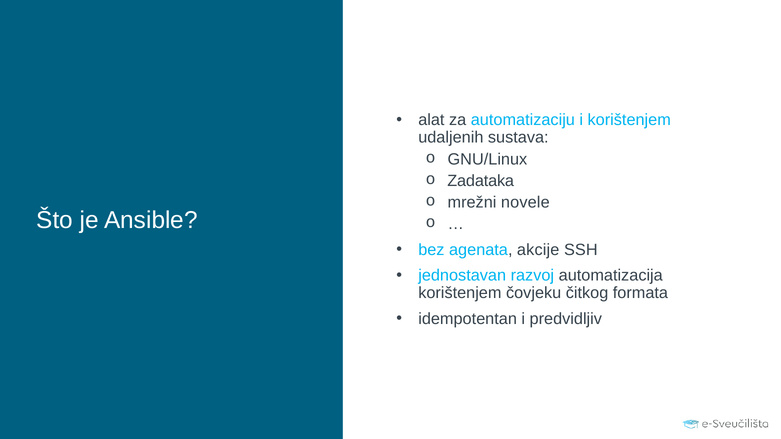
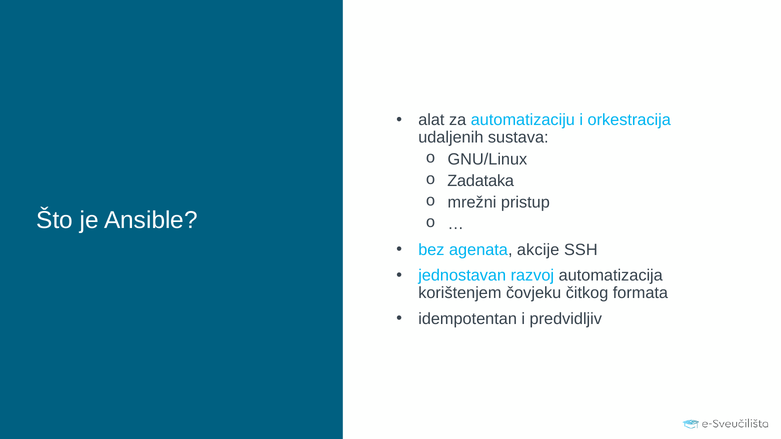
i korištenjem: korištenjem -> orkestracija (629, 120)
novele: novele -> pristup (525, 203)
